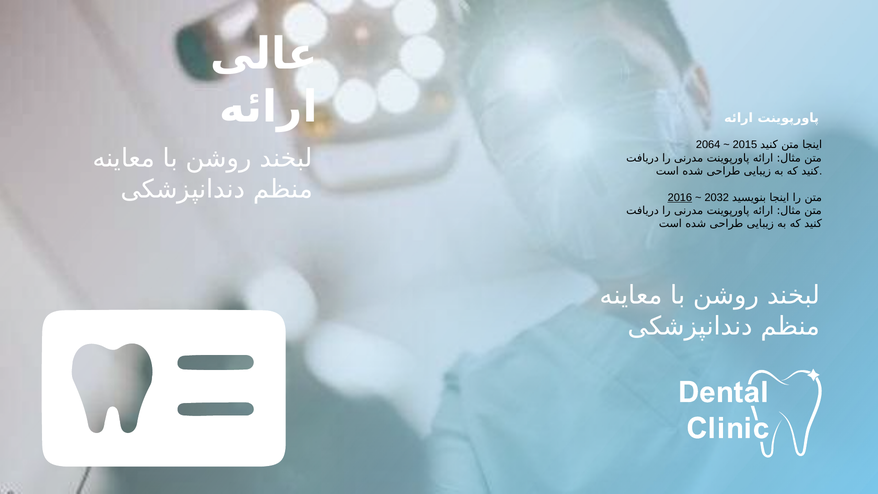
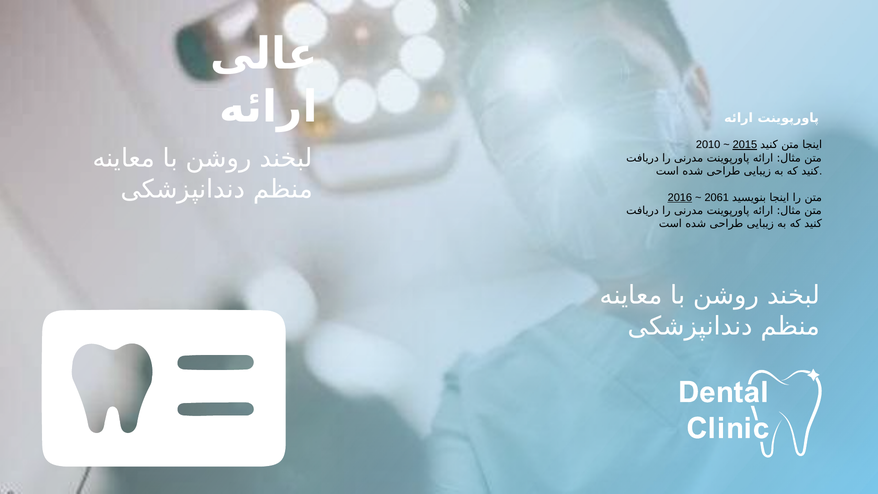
2064: 2064 -> 2010 (708, 145)
2015 underline: none -> present (745, 145)
2032: 2032 -> 2061 (717, 197)
